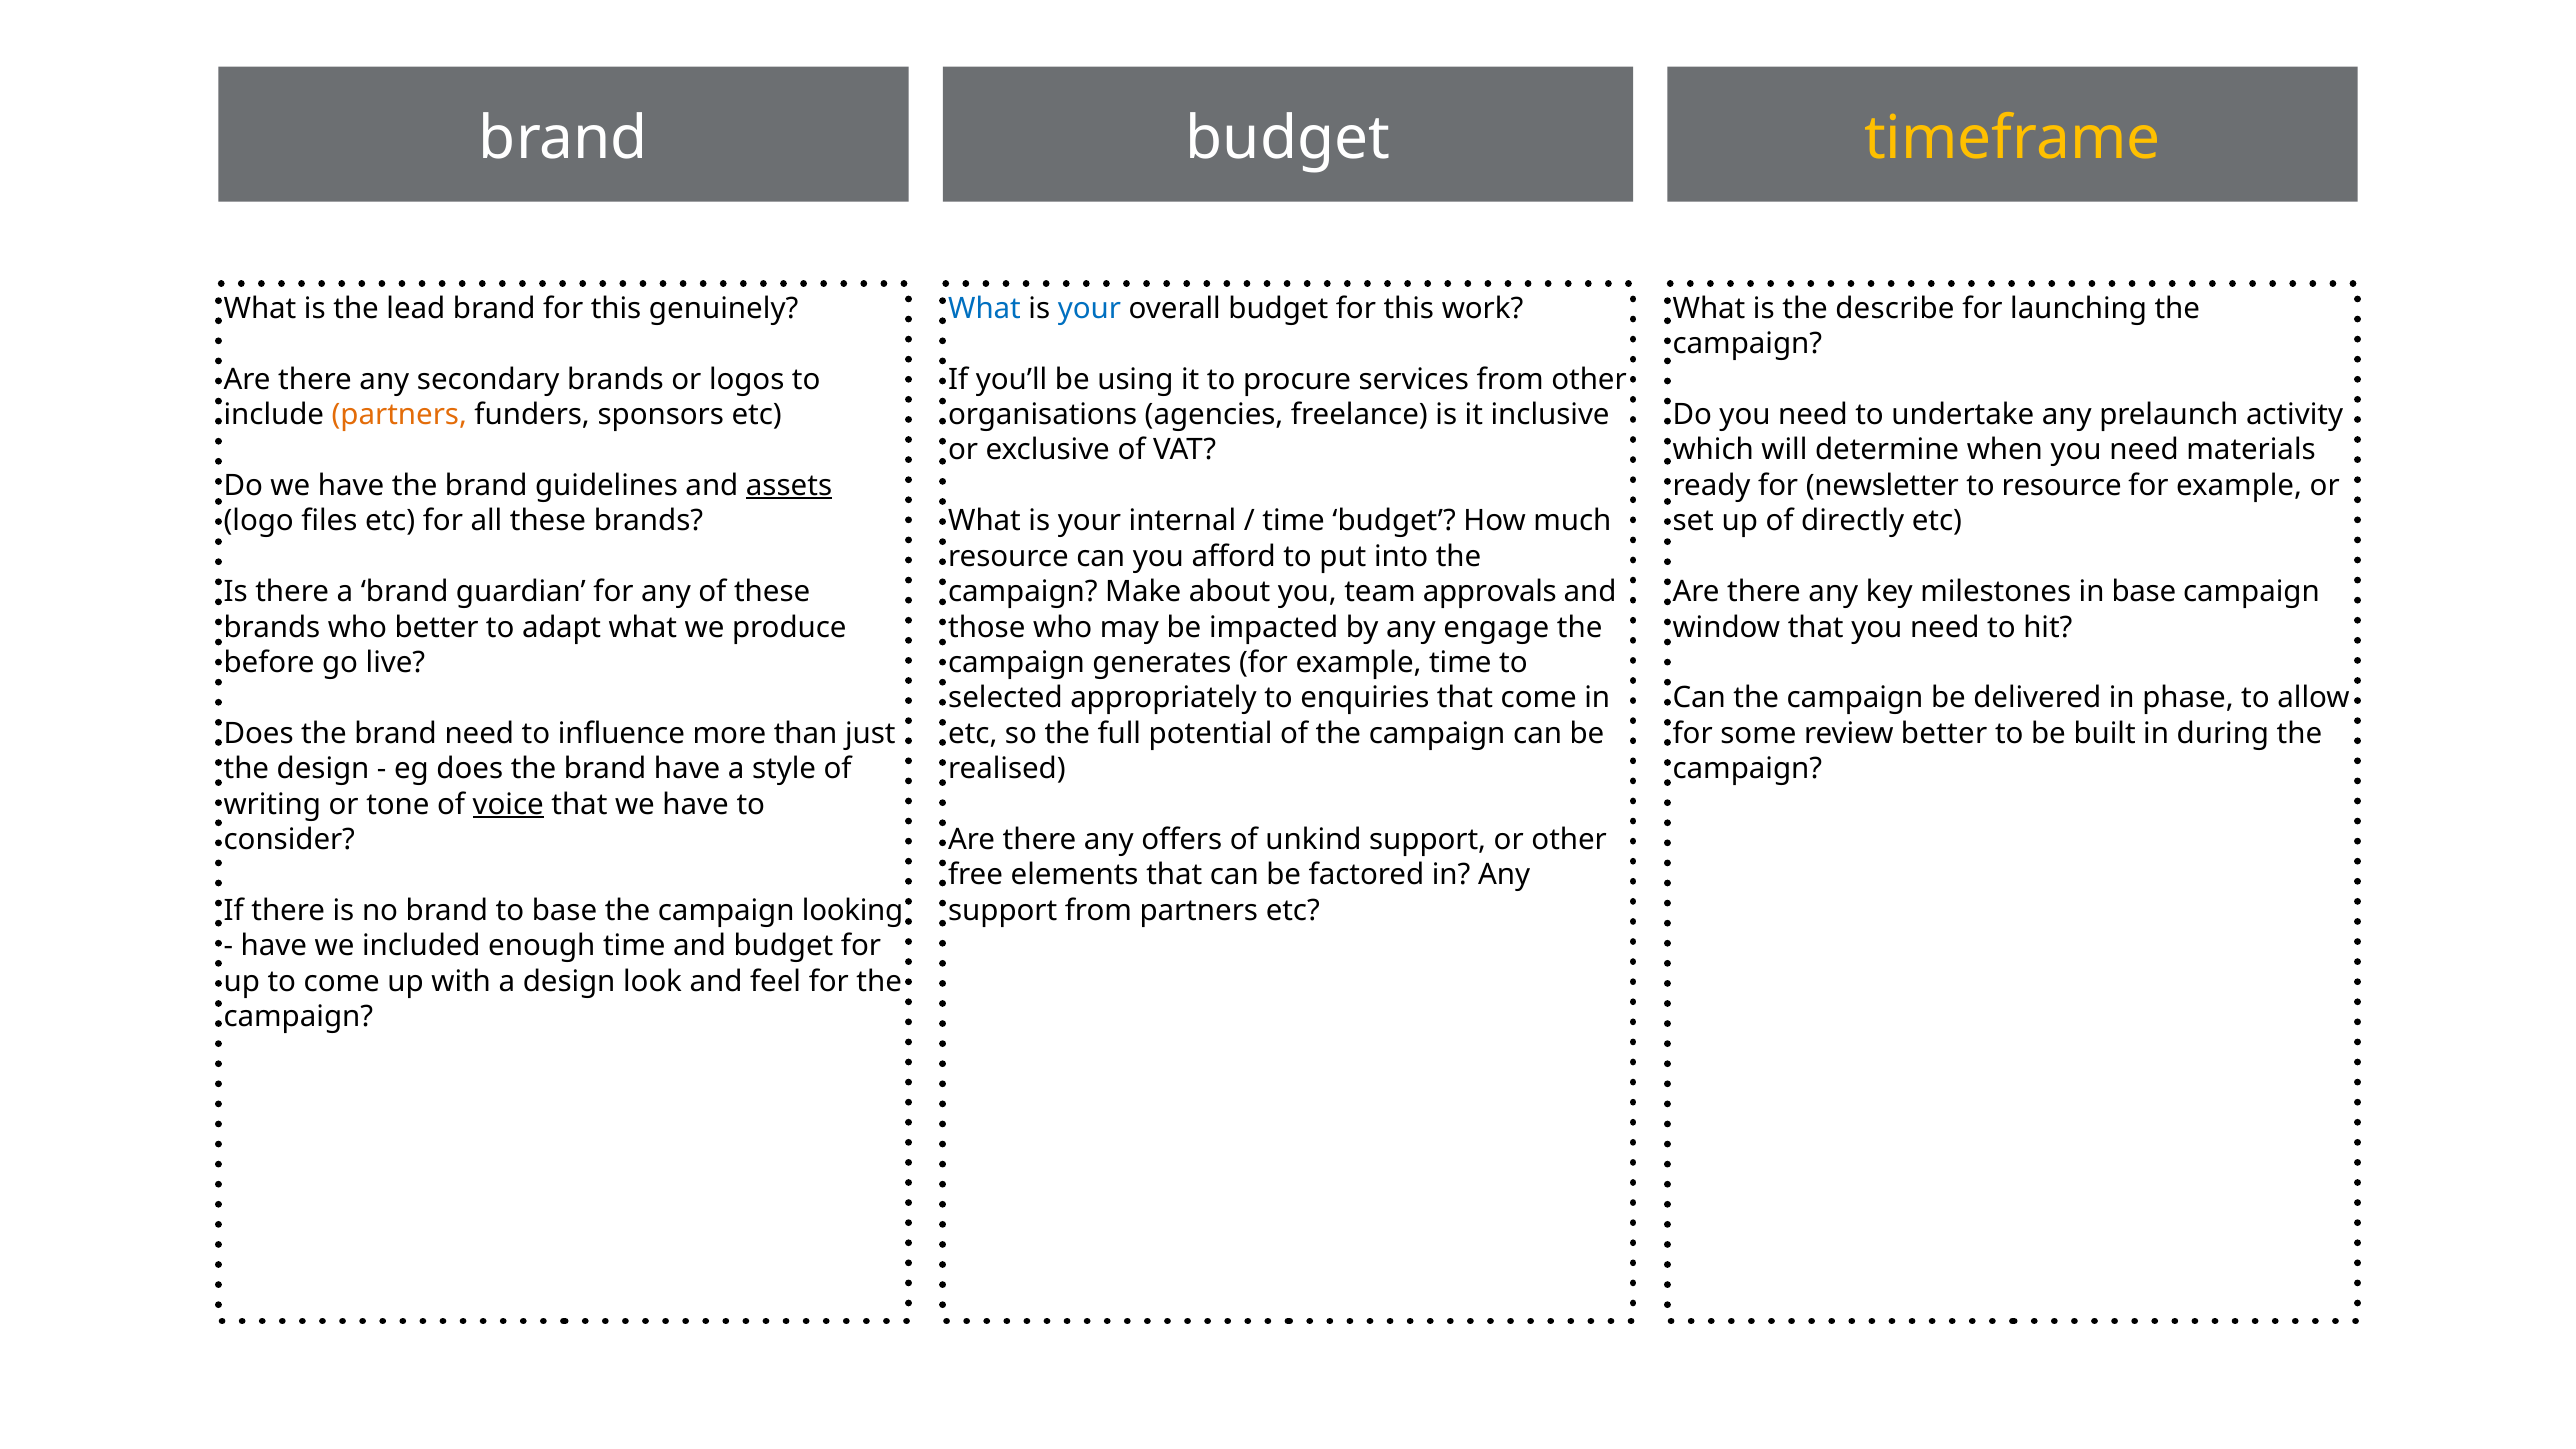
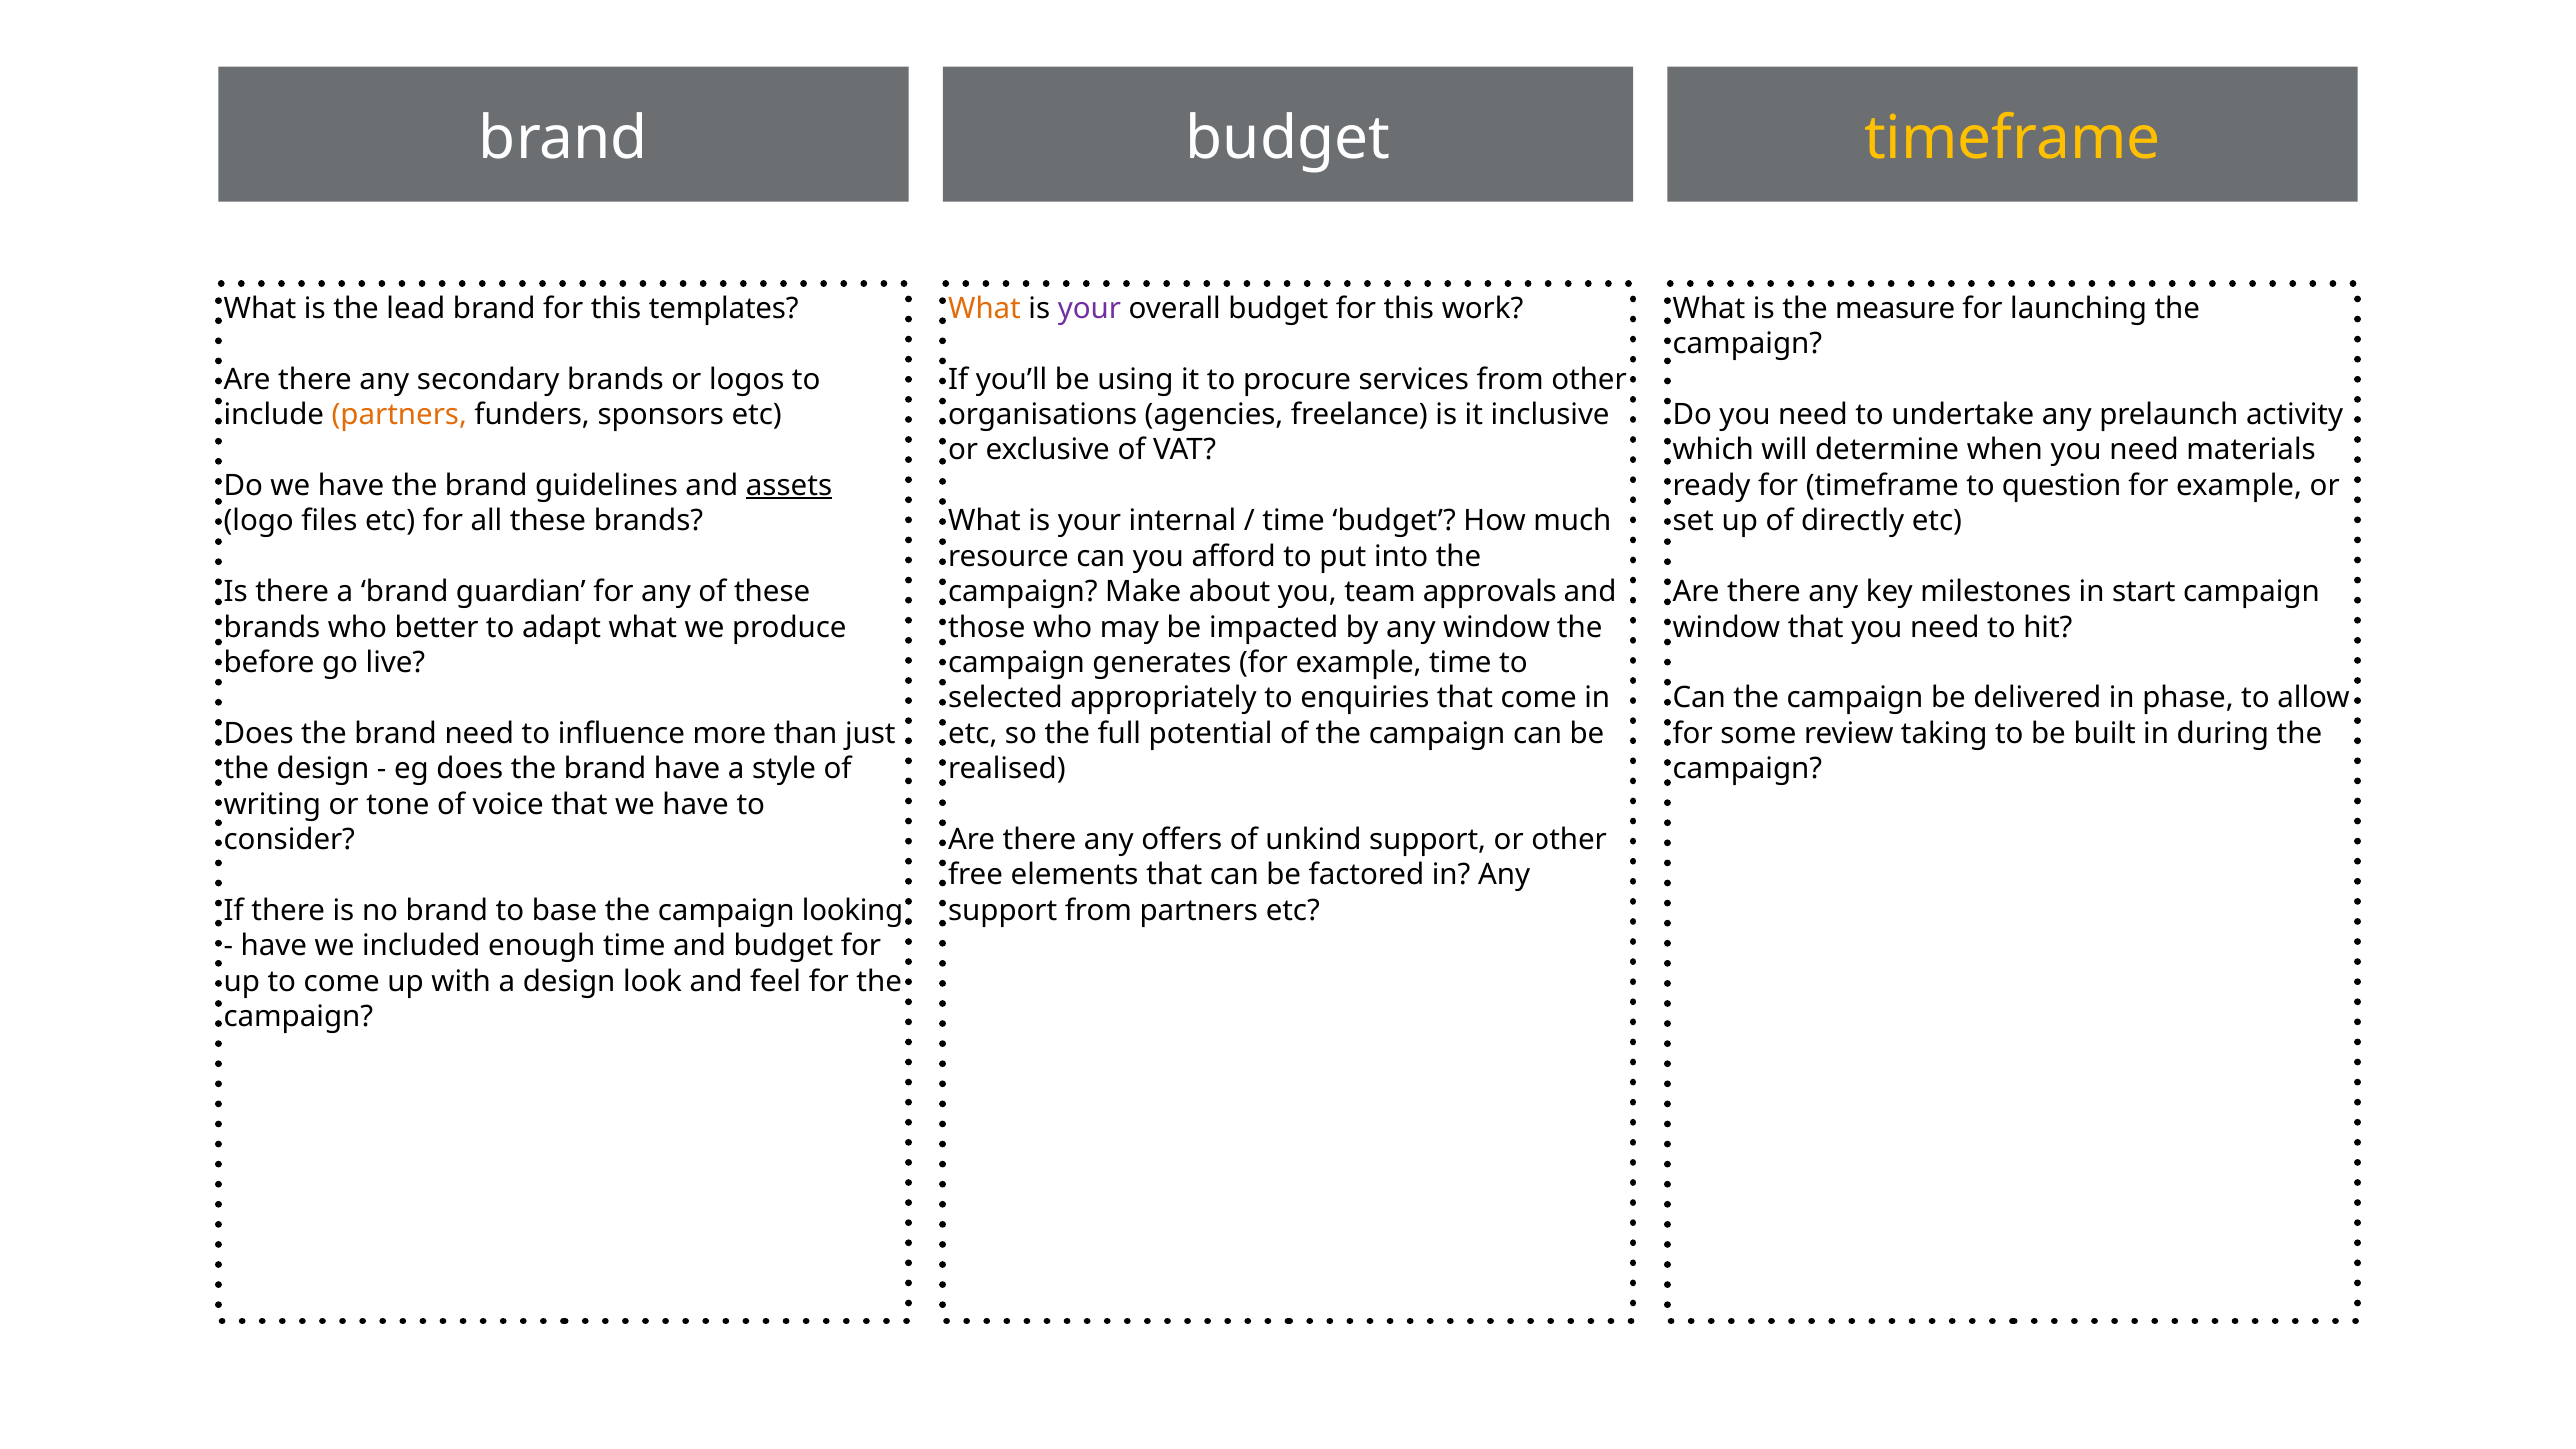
genuinely: genuinely -> templates (724, 309)
What colour: blue -> orange (985, 309)
your colour: blue -> purple (1090, 309)
describe: describe -> measure (1895, 309)
for newsletter: newsletter -> timeframe (1882, 486)
to resource: resource -> question (2062, 486)
in base: base -> start (2144, 592)
any engage: engage -> window (1497, 627)
review better: better -> taking (1944, 734)
voice underline: present -> none (508, 804)
